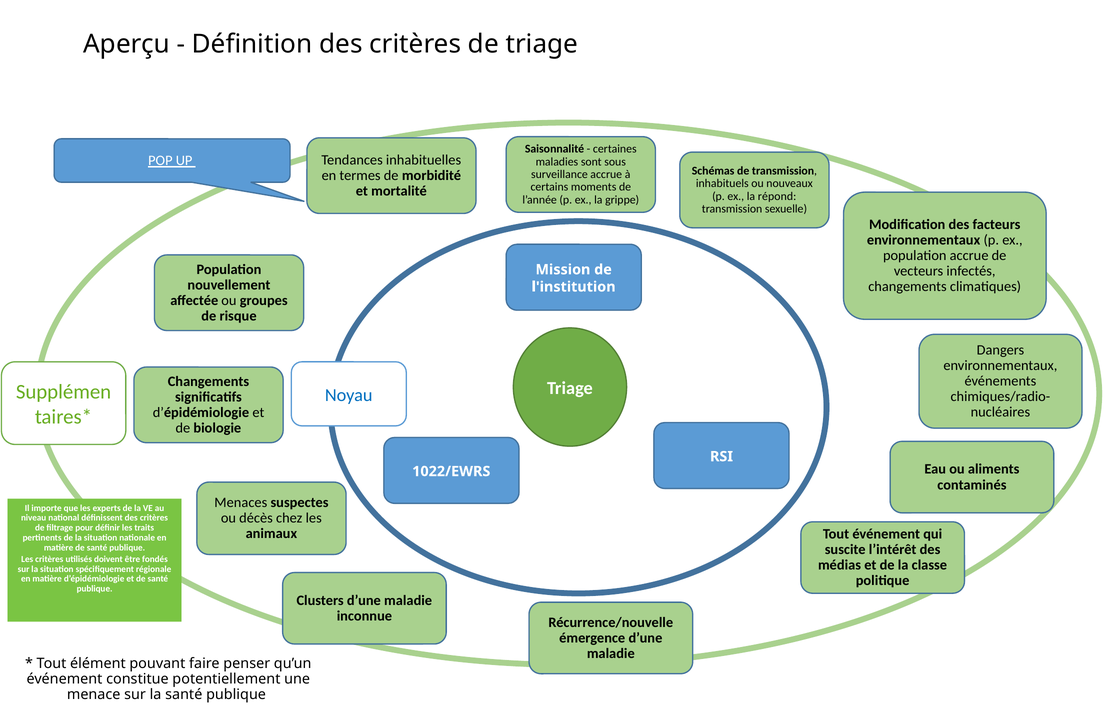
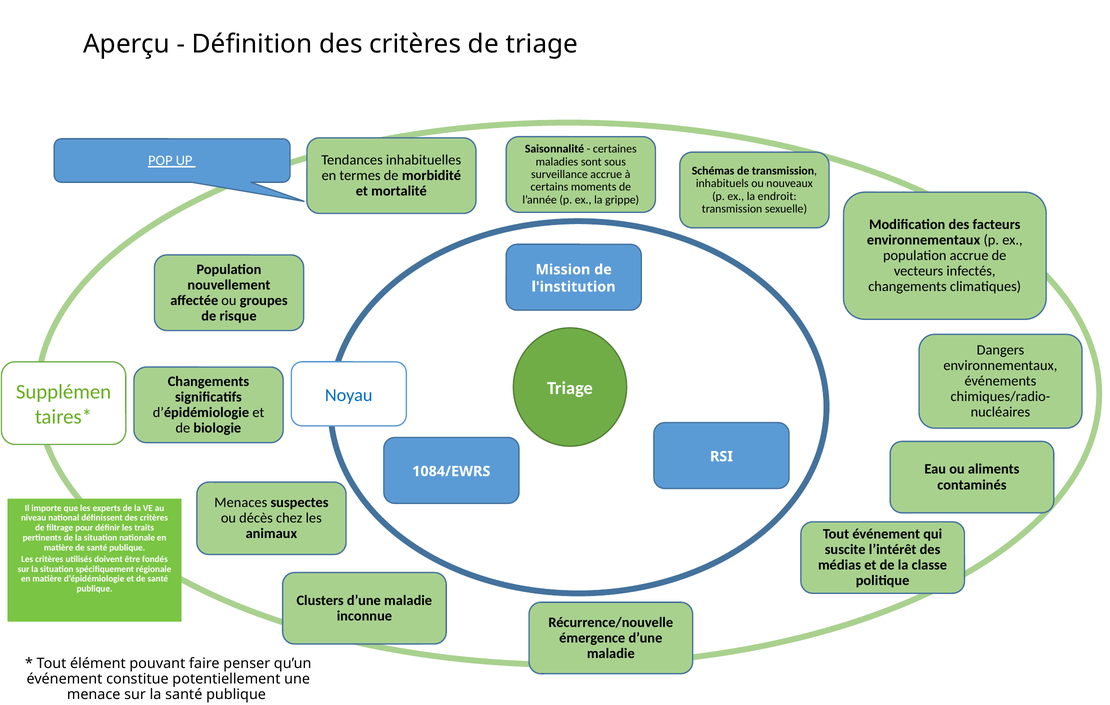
répond: répond -> endroit (777, 196)
1022/EWRS: 1022/EWRS -> 1084/EWRS (451, 471)
